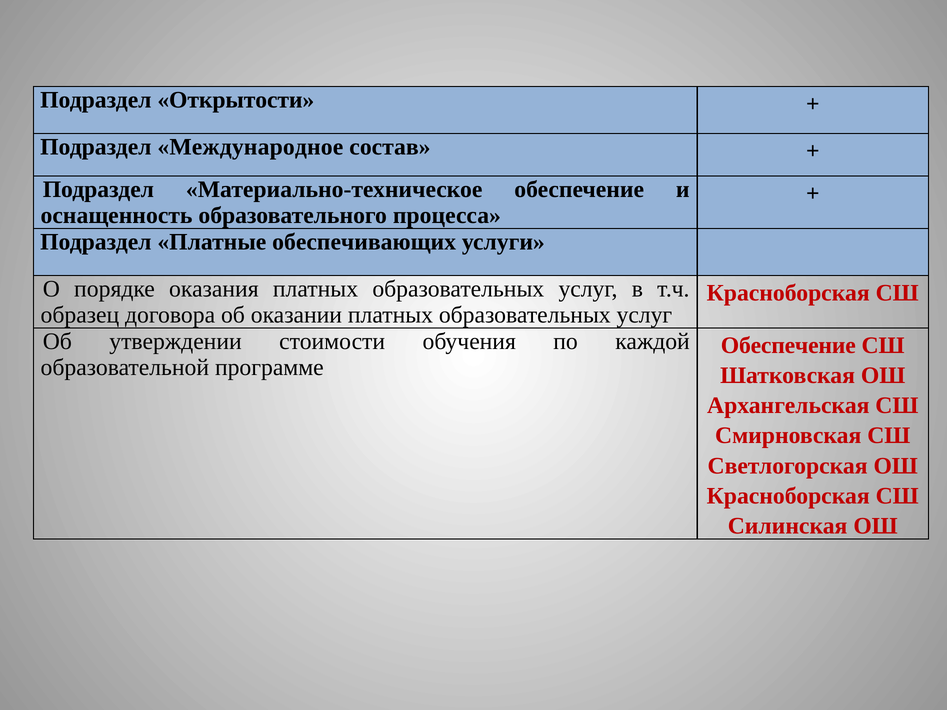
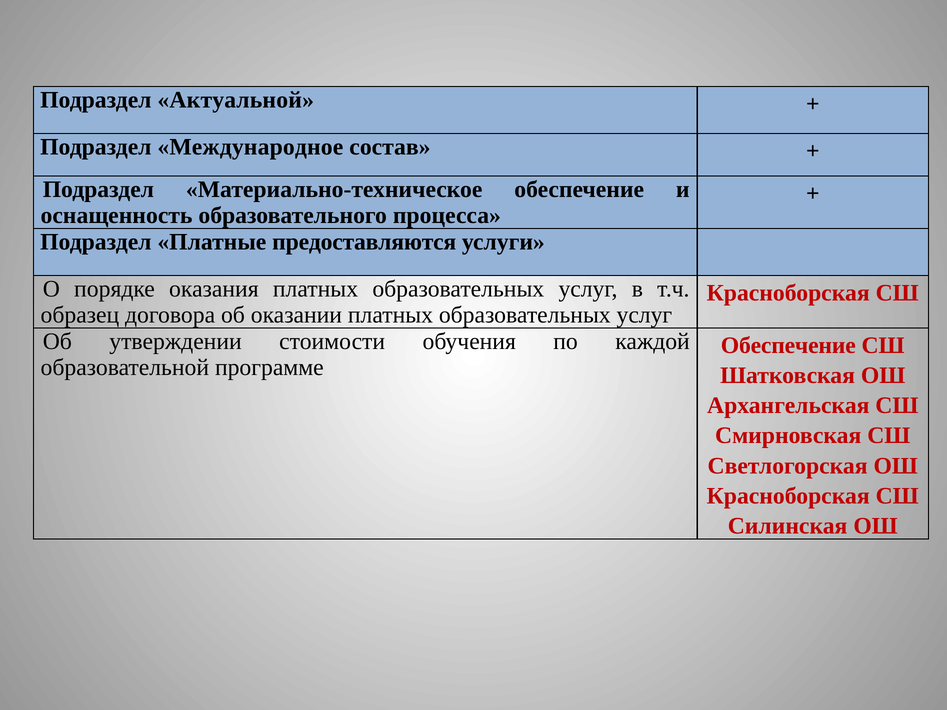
Открытости: Открытости -> Актуальной (236, 100)
обеспечивающих: обеспечивающих -> предоставляются (364, 242)
